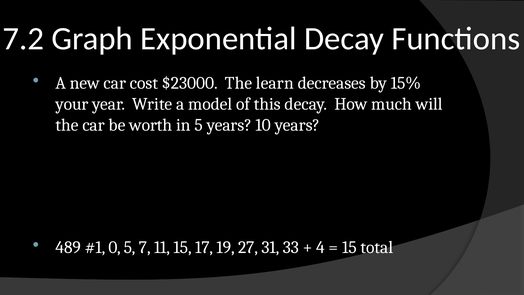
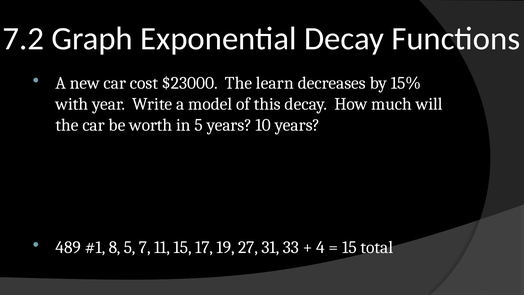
your: your -> with (72, 104)
0: 0 -> 8 (115, 247)
